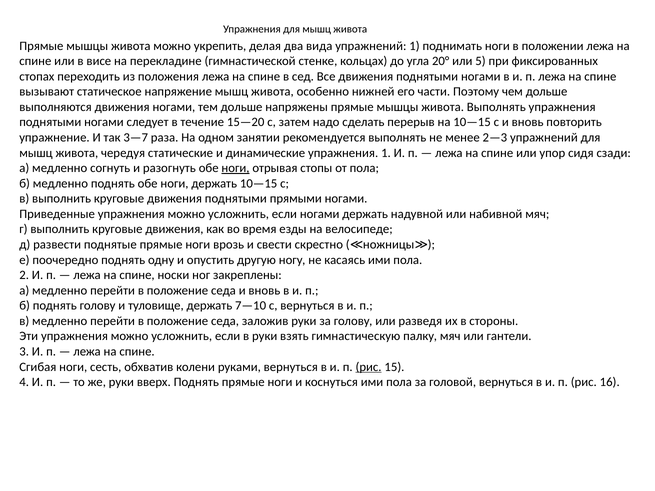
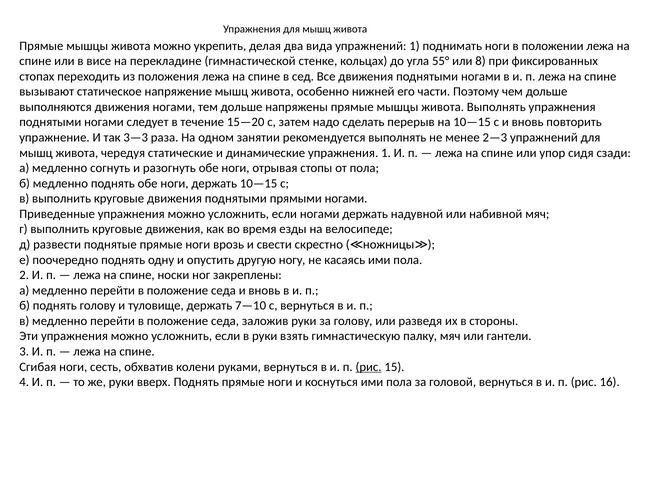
20°: 20° -> 55° (441, 61)
5: 5 -> 8 (480, 61)
3—7: 3—7 -> 3—3 (136, 138)
ноги underline: present -> none (235, 168)
